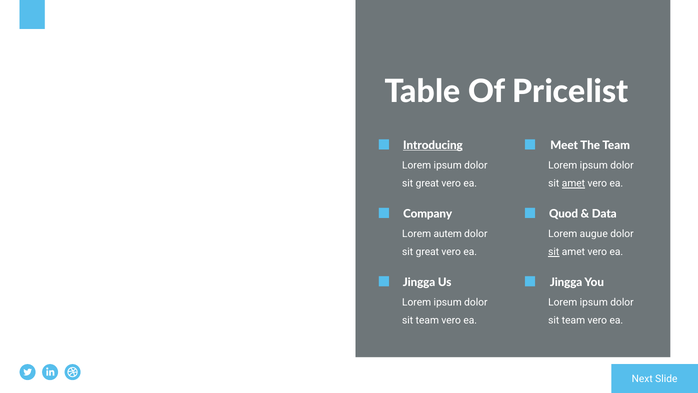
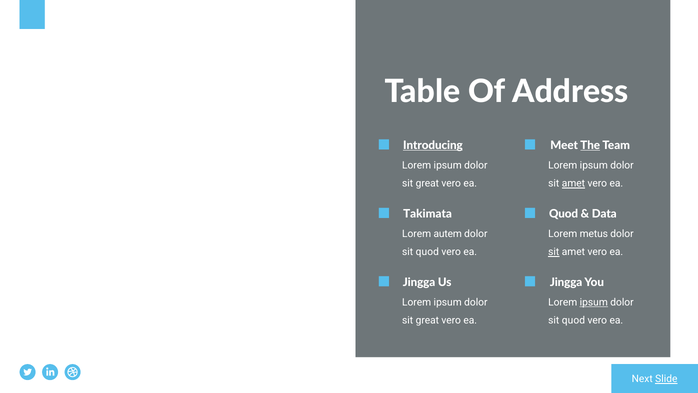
Pricelist: Pricelist -> Address (570, 92)
The underline: none -> present (590, 145)
Company: Company -> Takimata (428, 214)
augue: augue -> metus (594, 234)
great: great -> quod (427, 252)
ipsum underline: none -> present (594, 302)
team: team -> great (427, 320)
team: team -> quod (573, 320)
Slide underline: none -> present (666, 379)
